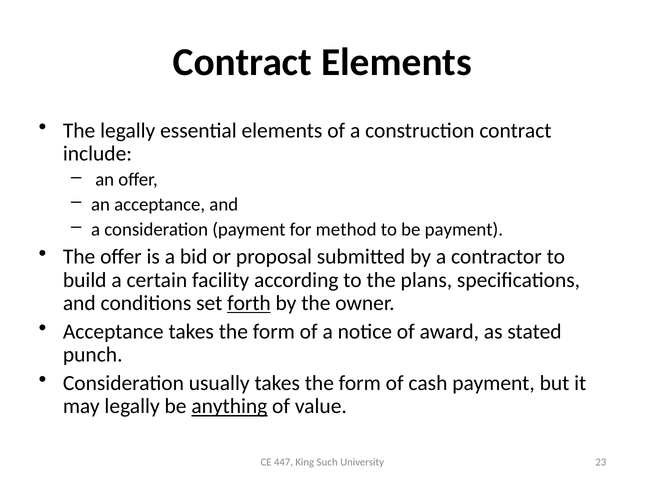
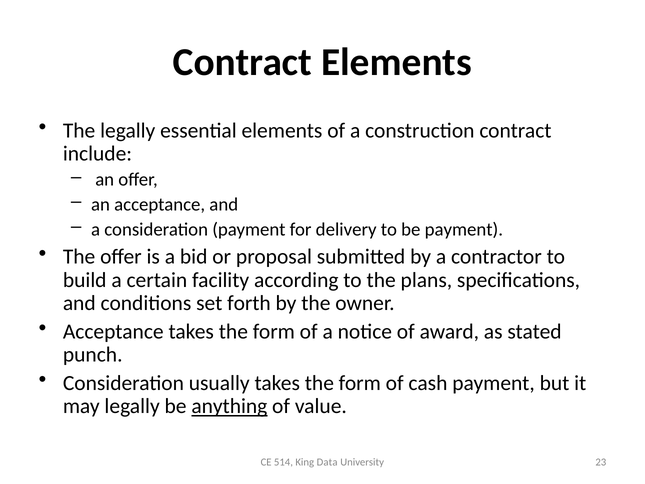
method: method -> delivery (346, 229)
forth underline: present -> none (249, 303)
447: 447 -> 514 (283, 462)
Such: Such -> Data (327, 462)
